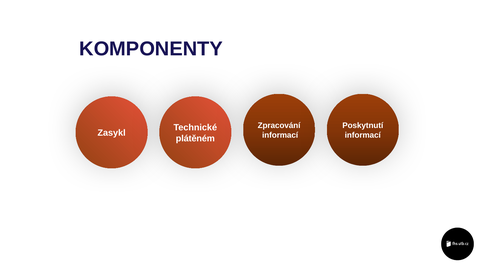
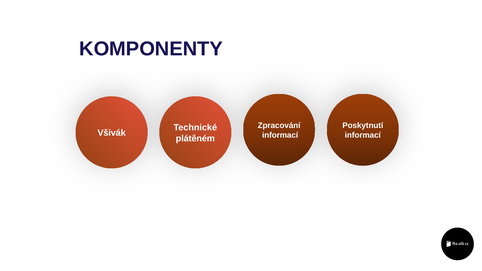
Zasykl: Zasykl -> Všivák (112, 133)
